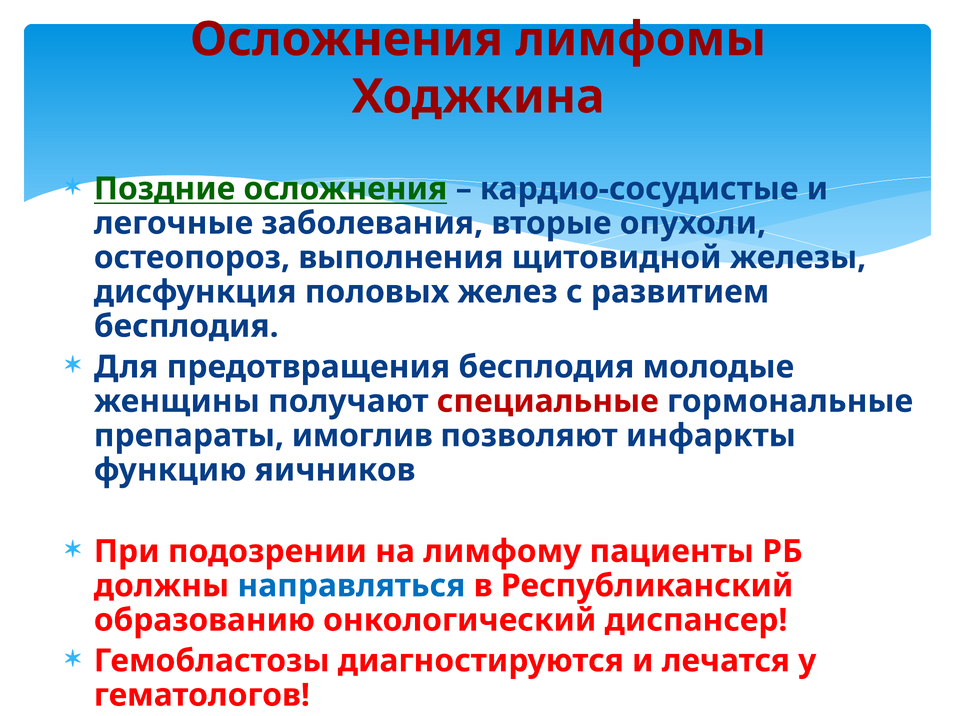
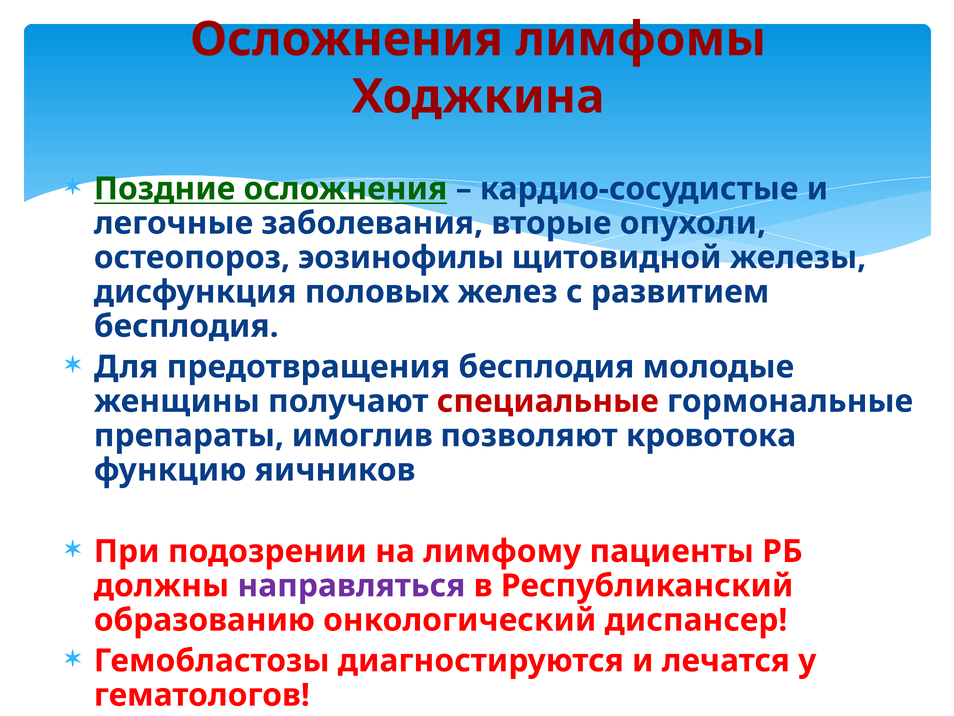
выполнения: выполнения -> эозинофилы (401, 257)
инфаркты: инфаркты -> кровотока (711, 435)
направляться colour: blue -> purple (351, 585)
